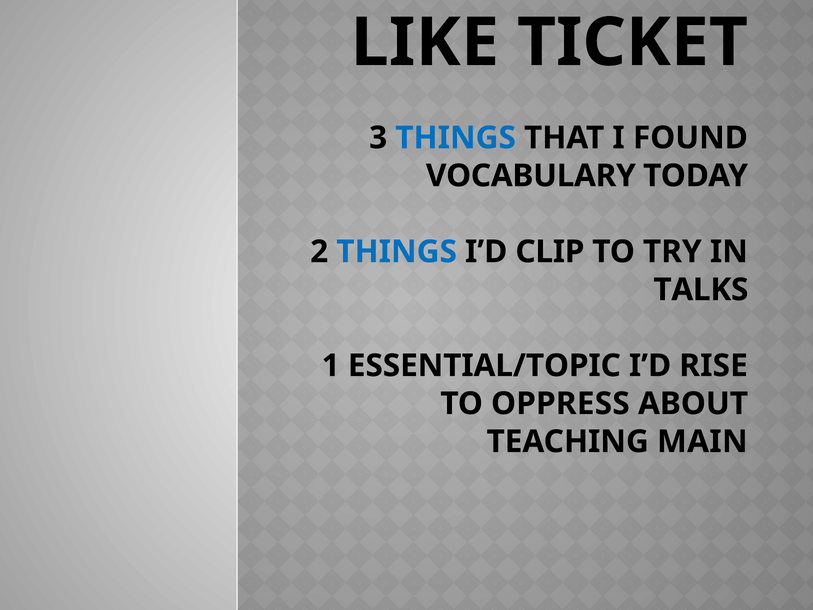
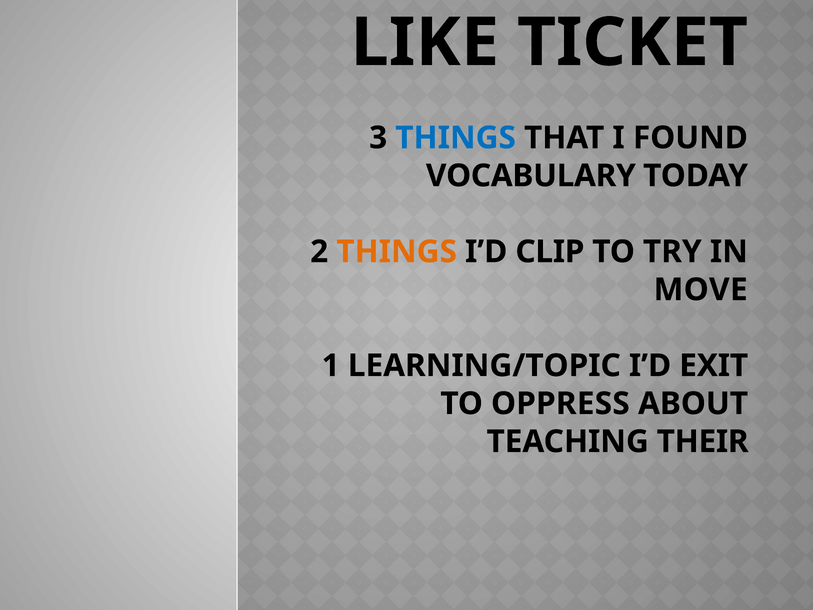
THINGS colour: blue -> orange (397, 252)
TALKS: TALKS -> MOVE (701, 290)
ESSENTIAL/TOPIC: ESSENTIAL/TOPIC -> LEARNING/TOPIC (484, 366)
RISE: RISE -> EXIT (714, 366)
MAIN: MAIN -> THEIR (703, 441)
